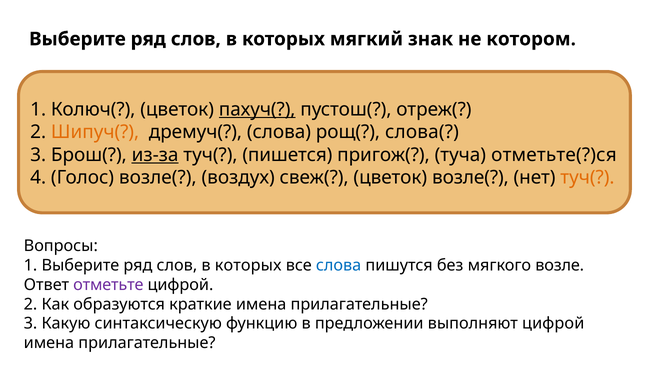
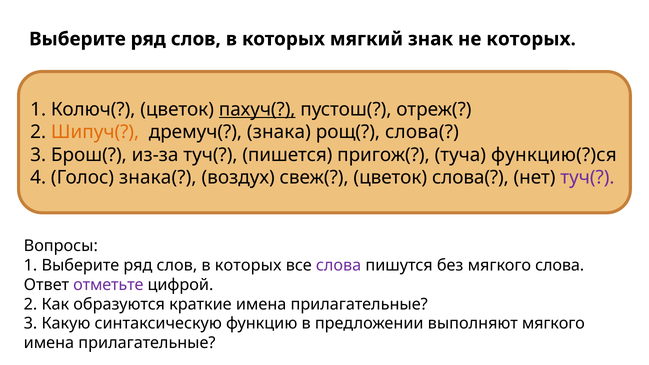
не котором: котором -> которых (531, 39)
дремуч( слова: слова -> знака (279, 132)
из-за underline: present -> none (155, 155)
отметьте(?)ся: отметьте(?)ся -> функцию(?)ся (554, 155)
Голос возле(: возле( -> знака( (158, 178)
цветок возле(: возле( -> слова( (470, 178)
туч( colour: orange -> purple (587, 178)
слова colour: blue -> purple (339, 265)
мягкого возле: возле -> слова (560, 265)
выполняют цифрой: цифрой -> мягкого (553, 324)
